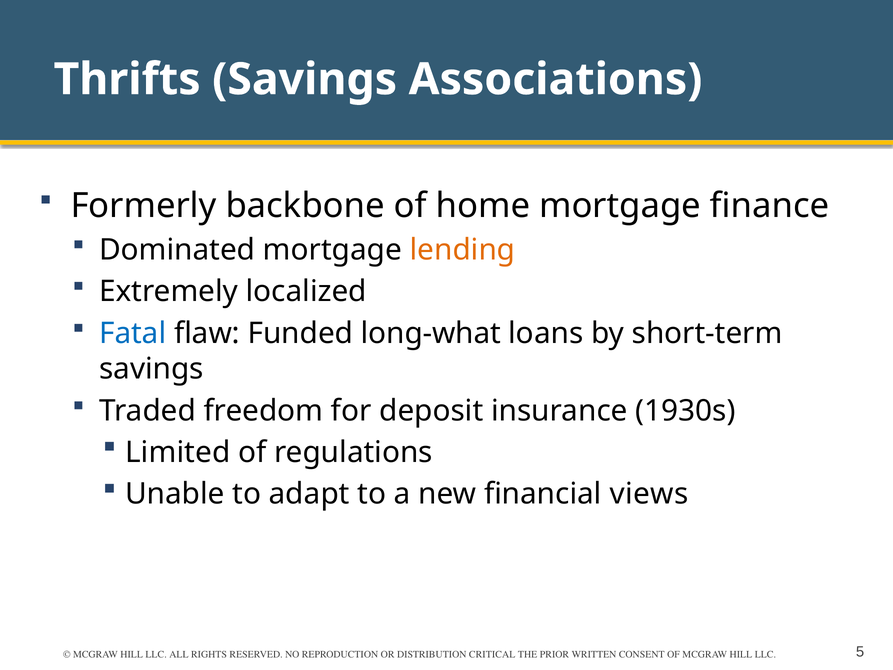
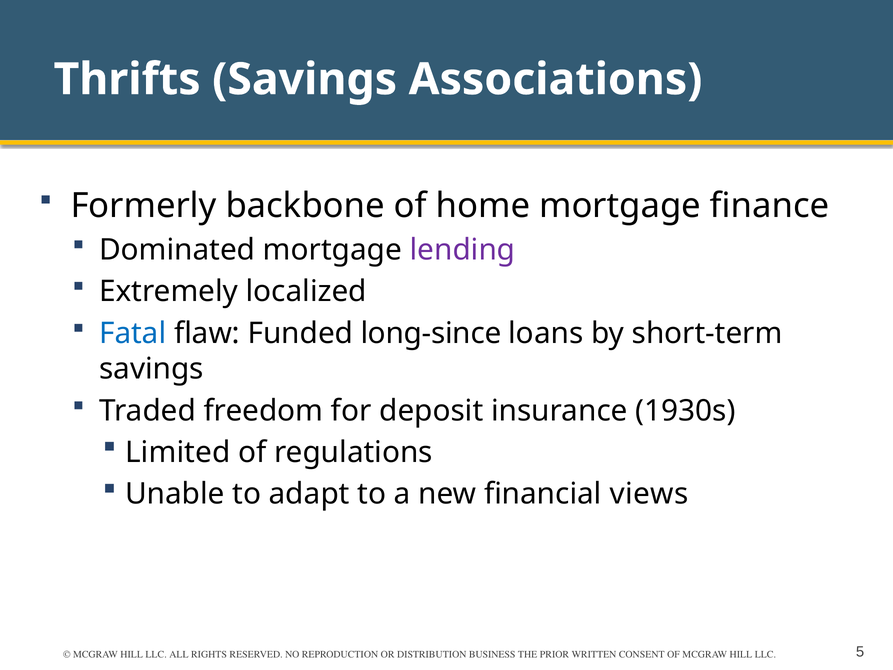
lending colour: orange -> purple (462, 250)
long-what: long-what -> long-since (431, 333)
CRITICAL: CRITICAL -> BUSINESS (492, 654)
